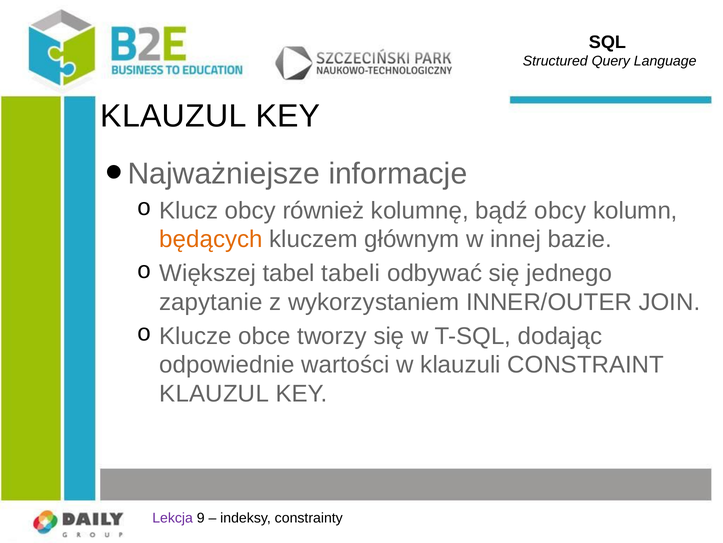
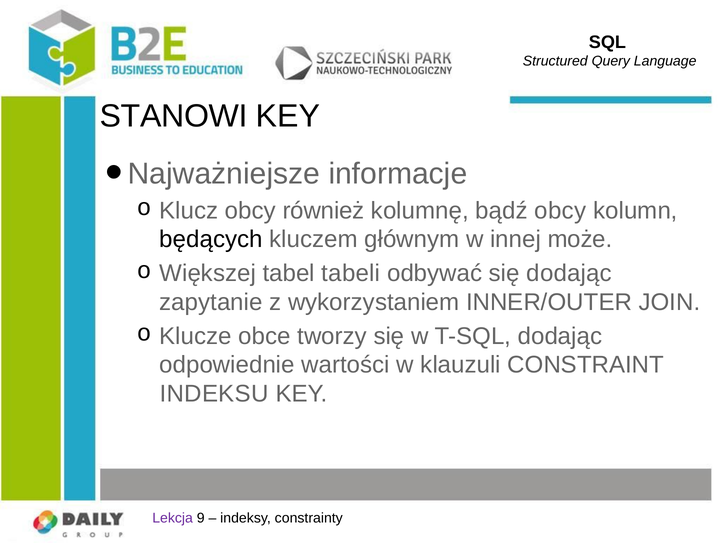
KLAUZUL: KLAUZUL -> STANOWI (174, 116)
będących colour: orange -> black (211, 239)
bazie: bazie -> może (580, 239)
się jednego: jednego -> dodając (569, 273)
KLAUZUL: KLAUZUL -> INDEKSU (214, 393)
